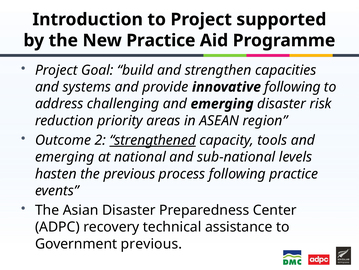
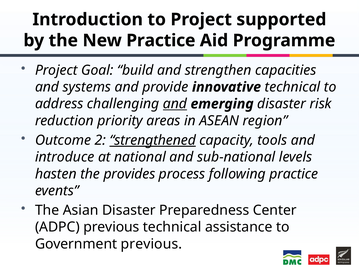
innovative following: following -> technical (292, 87)
and underline: none -> present (175, 104)
emerging: emerging -> introduce (65, 157)
the previous: previous -> provides (129, 173)
ADPC recovery: recovery -> previous (111, 226)
